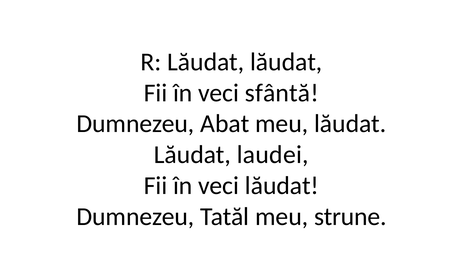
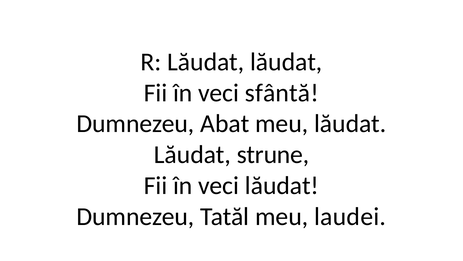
laudei: laudei -> strune (273, 154)
strune: strune -> laudei (350, 216)
